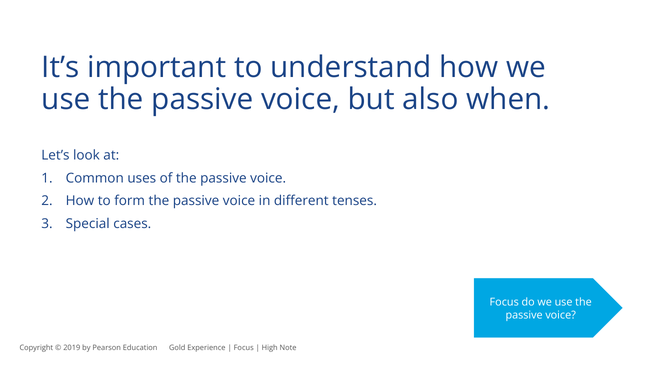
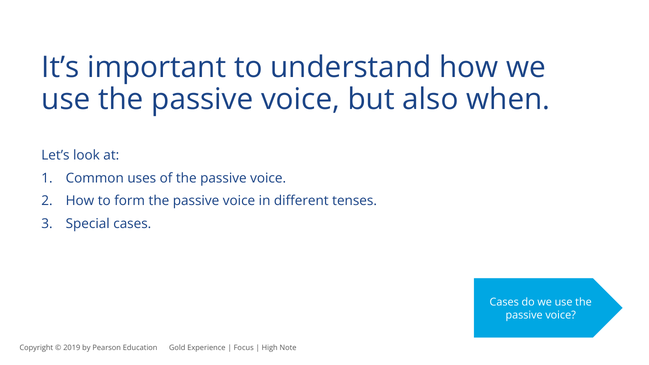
Focus: Focus -> Cases (504, 302)
